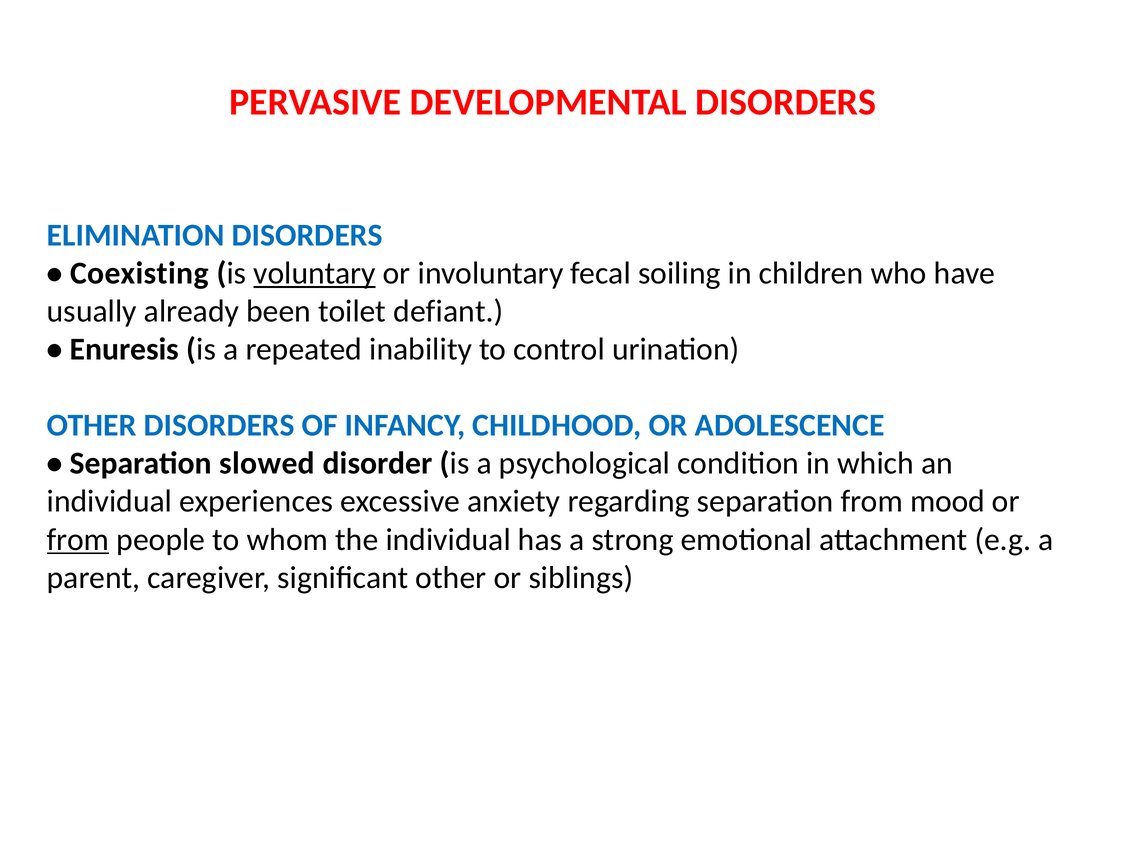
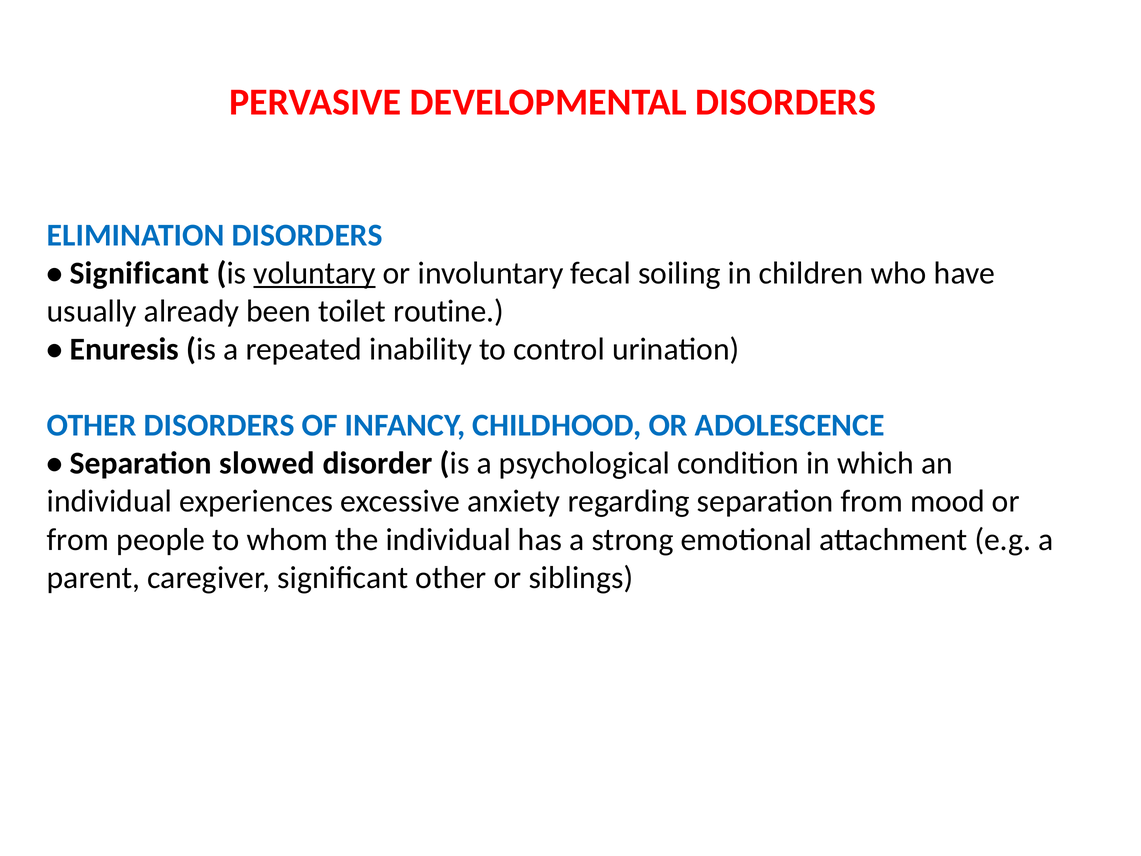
Coexisting: Coexisting -> Significant (139, 273)
defiant: defiant -> routine (449, 311)
from underline: present -> none (78, 539)
